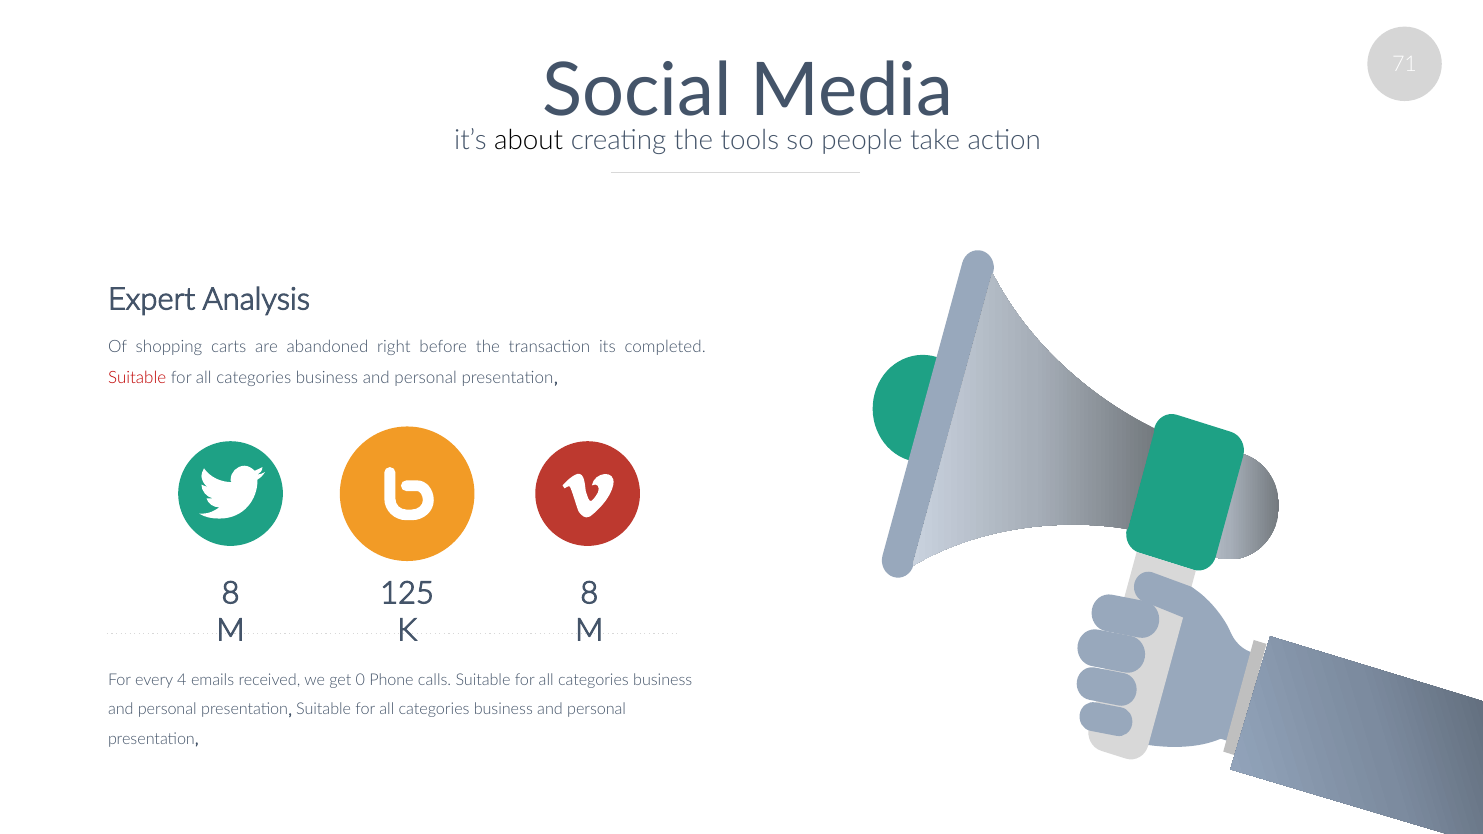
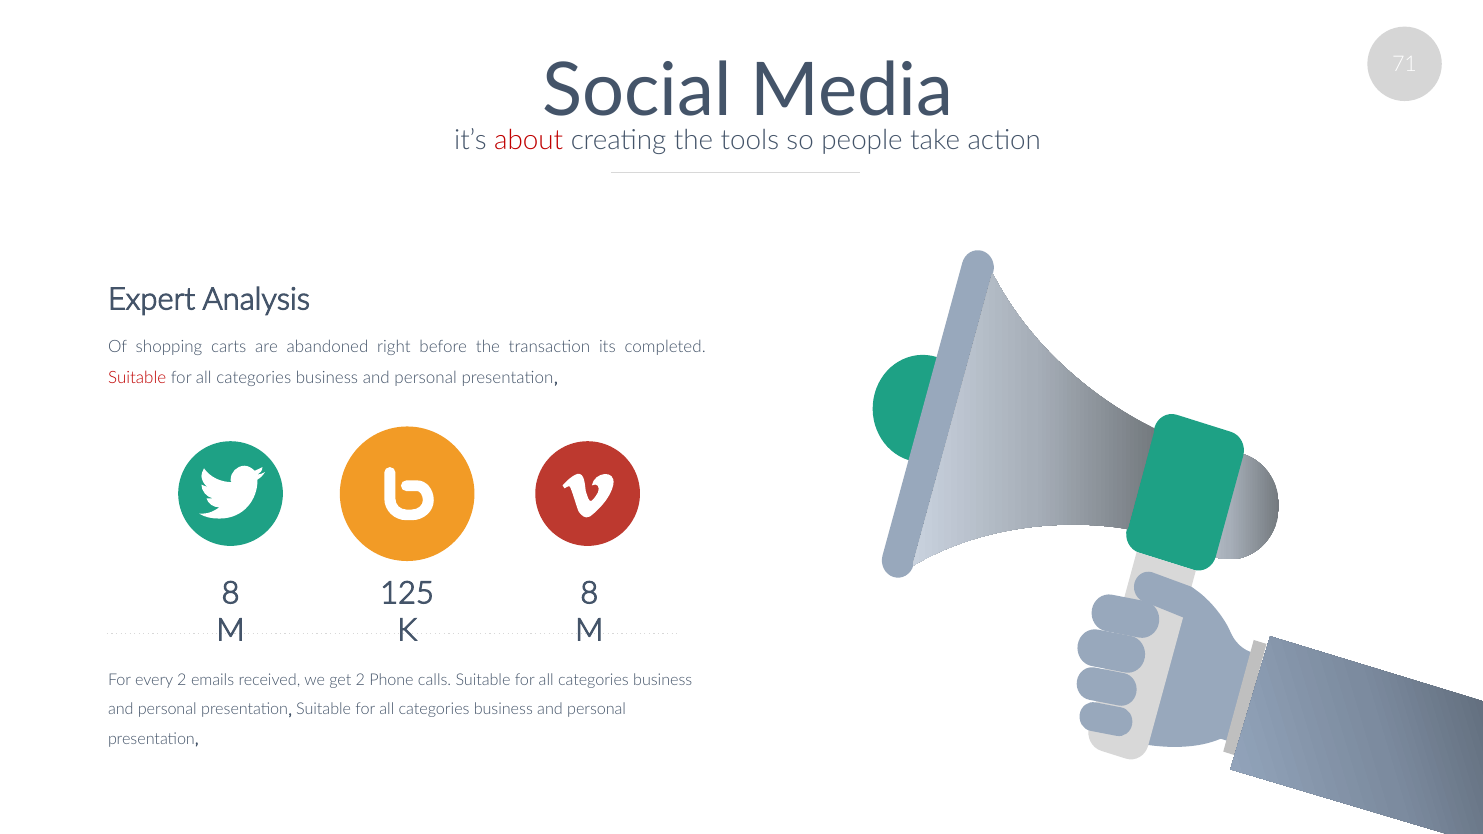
about colour: black -> red (529, 140)
every 4: 4 -> 2 (182, 681)
get 0: 0 -> 2 (360, 681)
